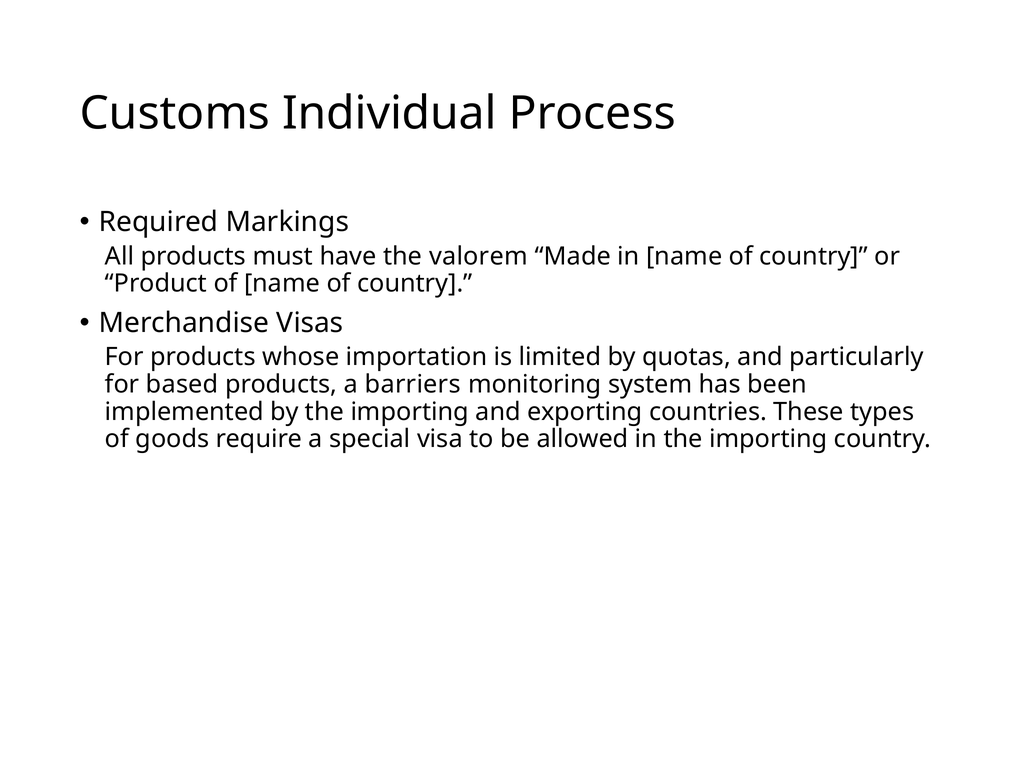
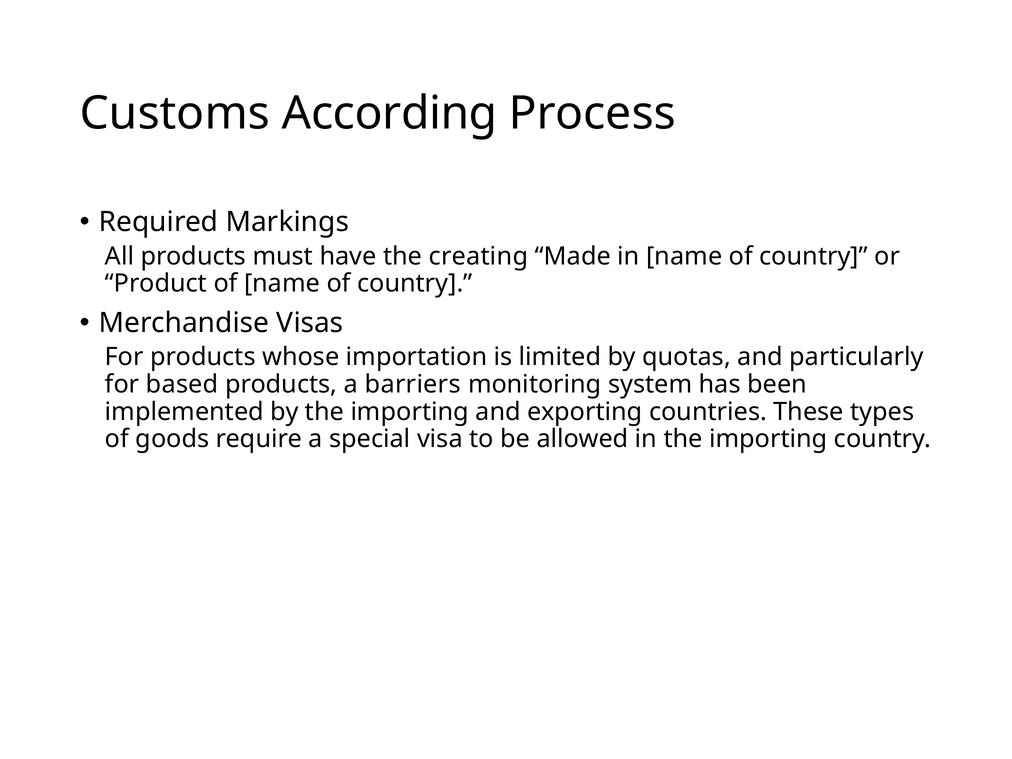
Individual: Individual -> According (390, 113)
valorem: valorem -> creating (478, 256)
